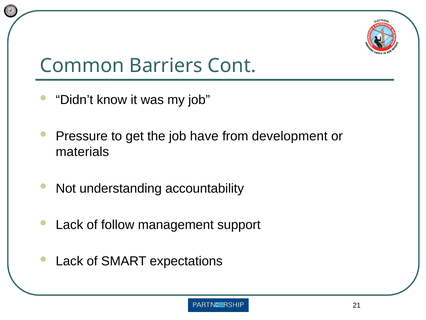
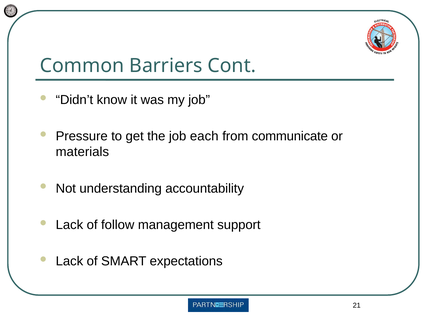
have: have -> each (204, 136)
development: development -> communicate (290, 136)
